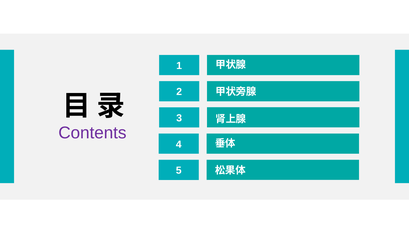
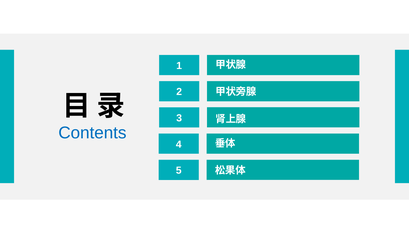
Contents colour: purple -> blue (92, 133)
